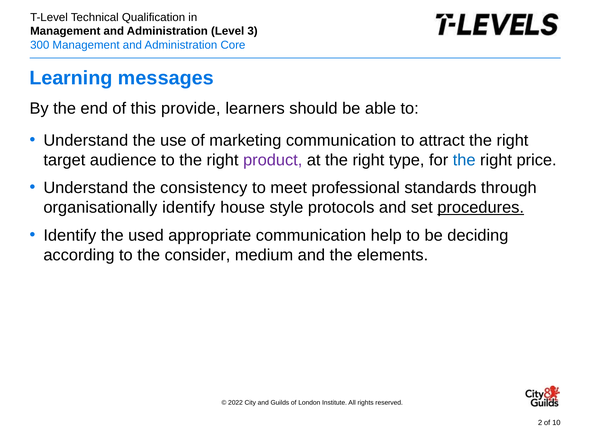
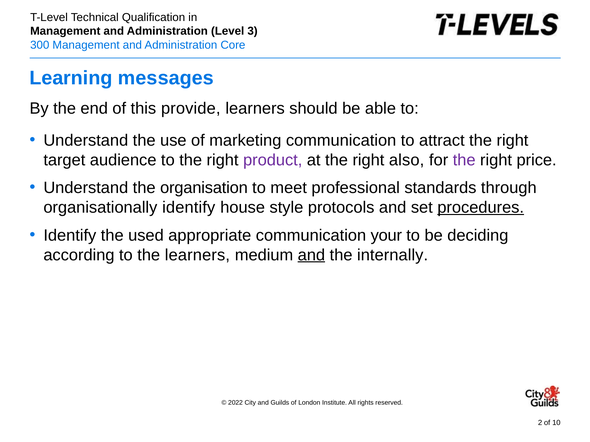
type: type -> also (407, 160)
the colour: blue -> purple (464, 160)
consistency: consistency -> organisation (204, 188)
help: help -> your (386, 236)
the consider: consider -> learners (197, 255)
and underline: none -> present (311, 255)
elements: elements -> internally (393, 255)
